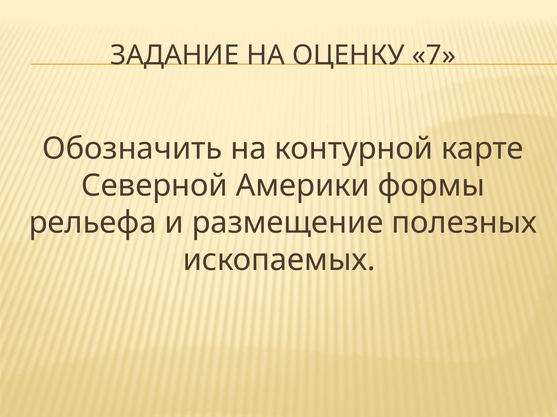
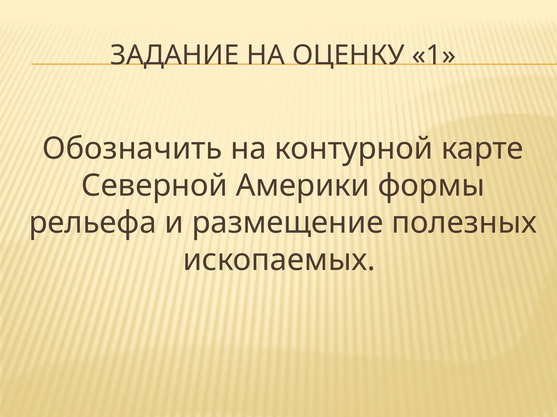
7: 7 -> 1 (434, 55)
